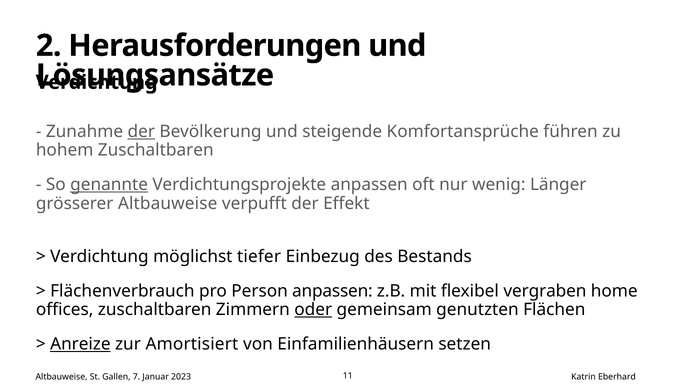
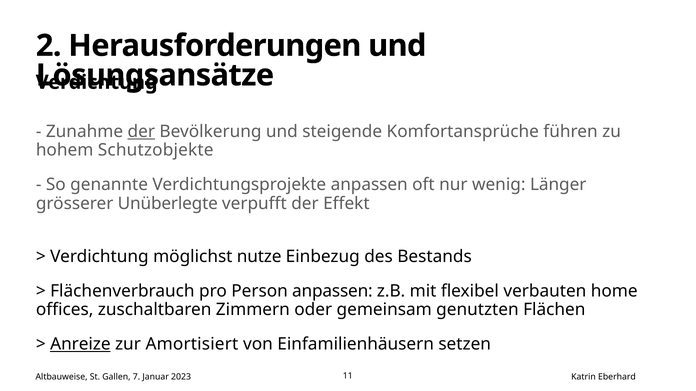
hohem Zuschaltbaren: Zuschaltbaren -> Schutzobjekte (156, 151)
genannte underline: present -> none (109, 185)
grösserer Altbauweise: Altbauweise -> Unüberlegte (168, 204)
tiefer: tiefer -> nutze (259, 257)
vergraben: vergraben -> verbauten (545, 291)
oder underline: present -> none (313, 310)
